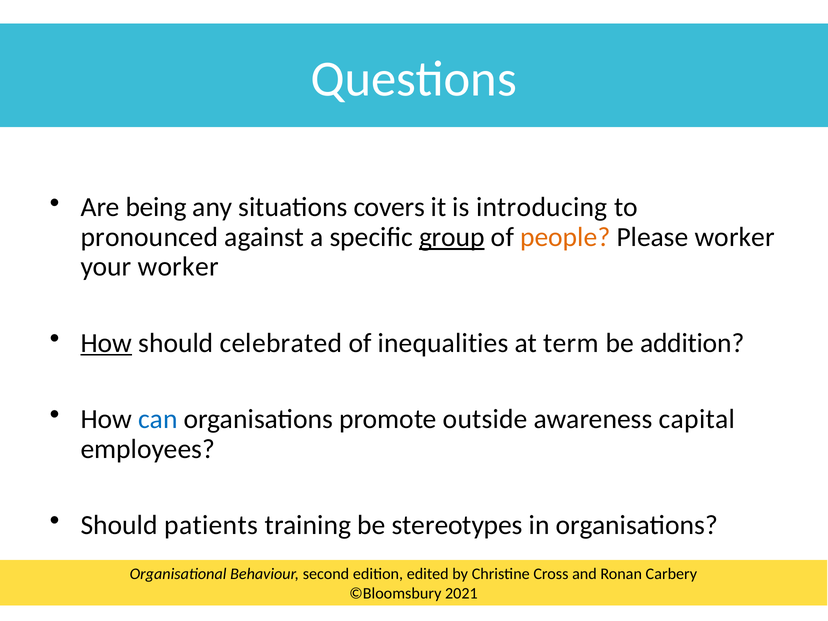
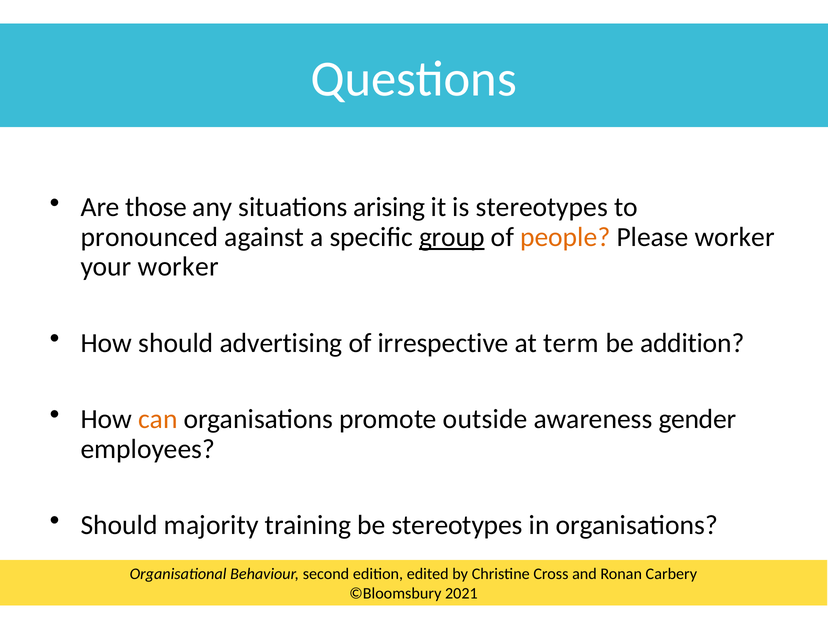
being: being -> those (156, 207)
covers: covers -> arising (389, 207)
is introducing: introducing -> stereotypes (542, 207)
How underline: present -> none (106, 343)
celebrated: celebrated -> advertising (281, 343)
inequalities: inequalities -> irrespective (443, 343)
can colour: blue -> orange (158, 419)
capital: capital -> gender (697, 419)
patients: patients -> majority (211, 525)
